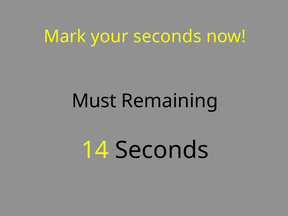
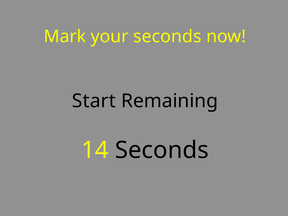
Must: Must -> Start (94, 101)
